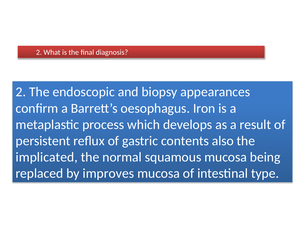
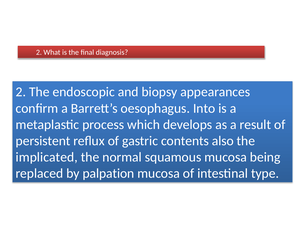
Iron: Iron -> Into (204, 108)
improves: improves -> palpation (108, 173)
